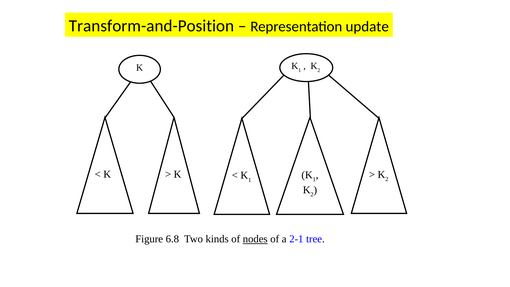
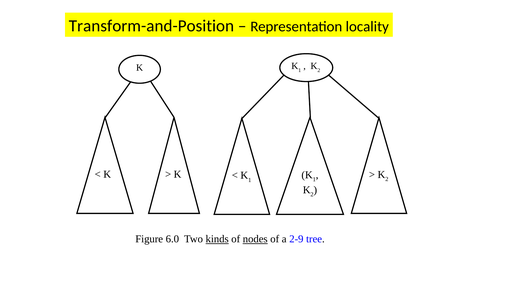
update: update -> locality (367, 27)
6.8: 6.8 -> 6.0 (172, 239)
kinds underline: none -> present (217, 239)
2-1: 2-1 -> 2-9 (296, 239)
